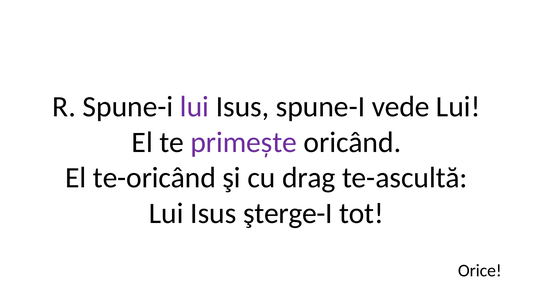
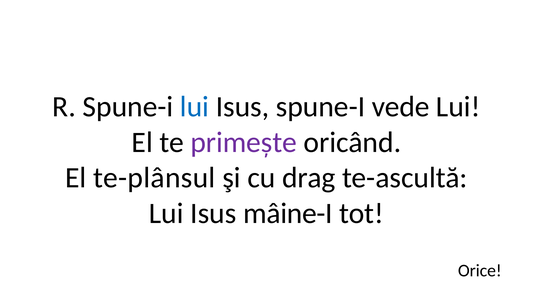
lui colour: purple -> blue (194, 107)
te-oricând: te-oricând -> te-plânsul (154, 178)
şterge-I: şterge-I -> mâine-I (288, 213)
